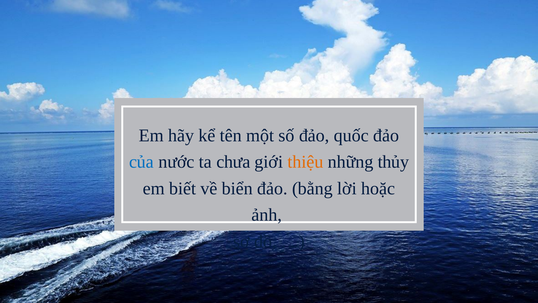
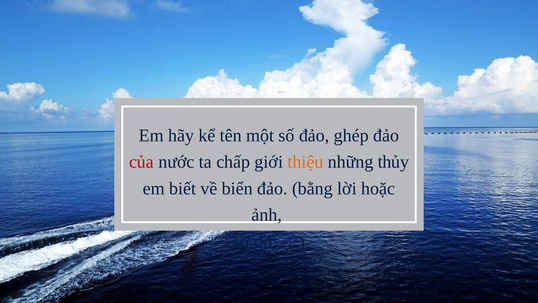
quốc: quốc -> ghép (351, 135)
của colour: blue -> red (141, 162)
chưa: chưa -> chấp (233, 162)
